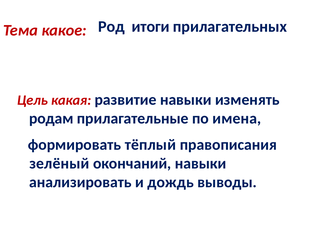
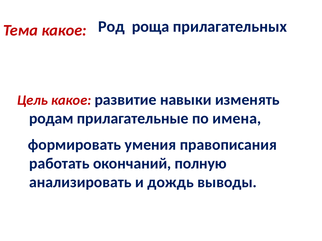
итоги: итоги -> роща (151, 27)
Цель какая: какая -> какое (71, 100)
тёплый: тёплый -> умения (150, 145)
зелёный: зелёный -> работать (59, 164)
окончаний навыки: навыки -> полную (201, 164)
